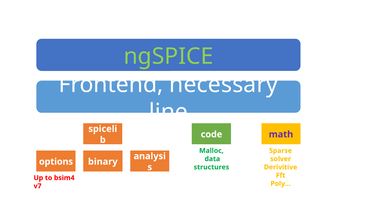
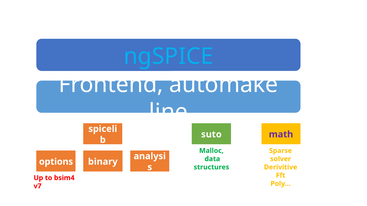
ngSPICE colour: light green -> light blue (168, 57)
necessary: necessary -> automake (224, 85)
code: code -> suto (211, 135)
